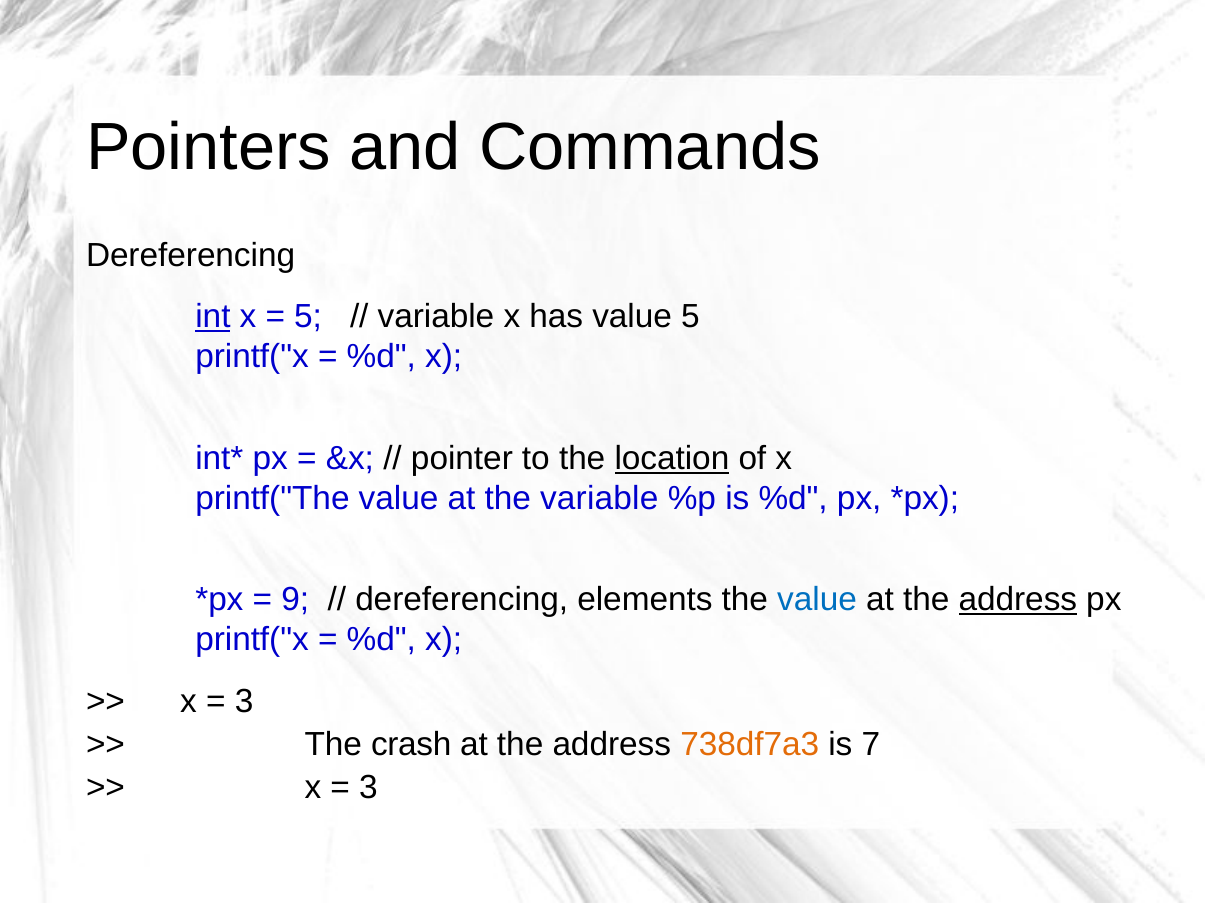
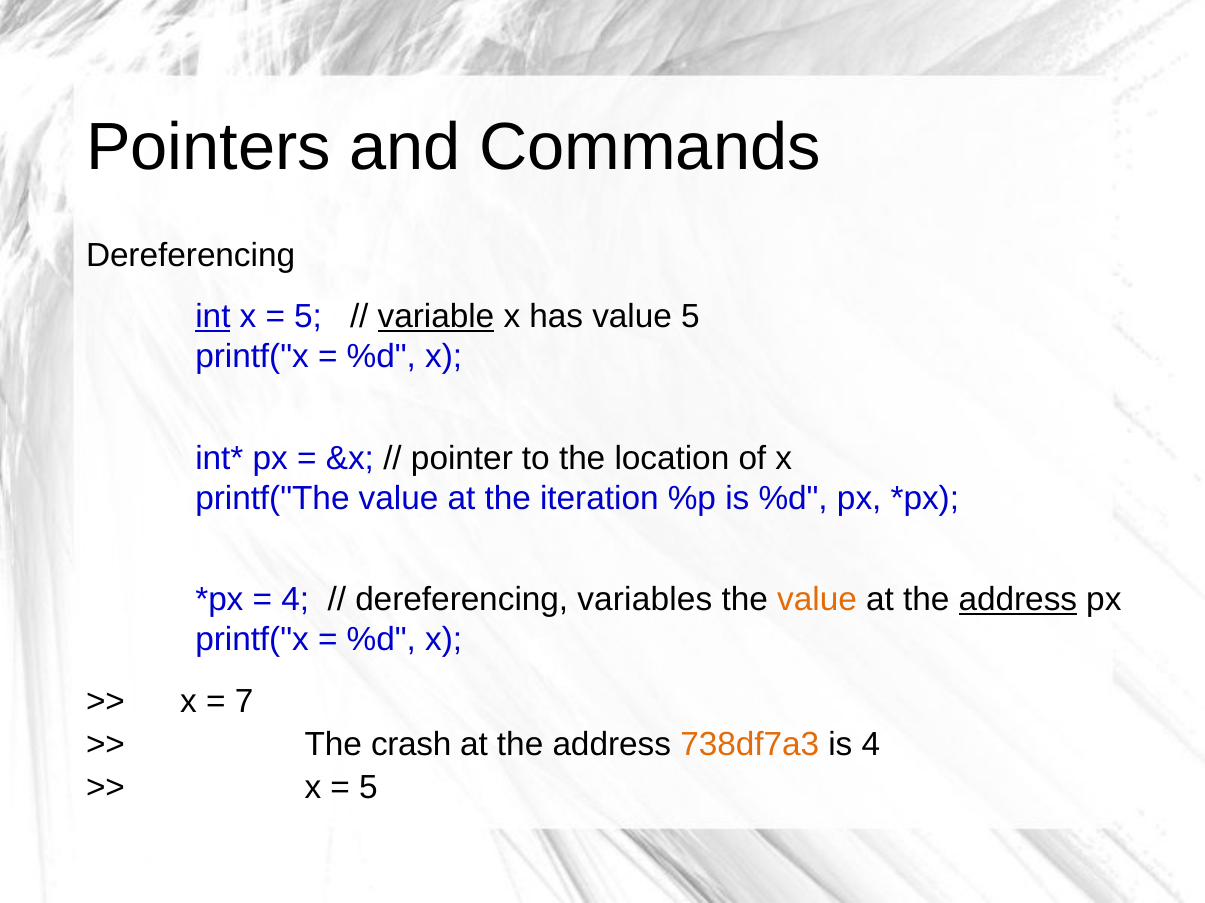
variable underline: none -> present (436, 317)
location underline: present -> none (672, 459)
the variable: variable -> iteration (599, 499)
9: 9 -> 4 (295, 600)
elements: elements -> variables (645, 600)
value colour: blue -> orange (817, 600)
3: 3 -> 7 (244, 702)
is 7: 7 -> 4 (871, 745)
3: 3 -> 5 (368, 788)
